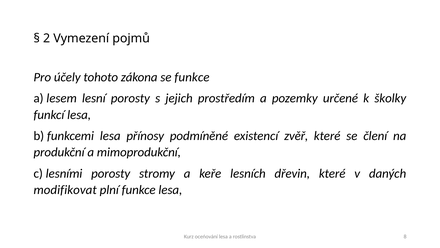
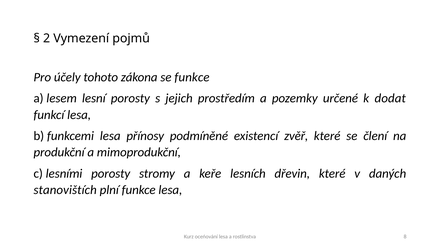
školky: školky -> dodat (390, 98)
modifikovat: modifikovat -> stanovištích (65, 190)
